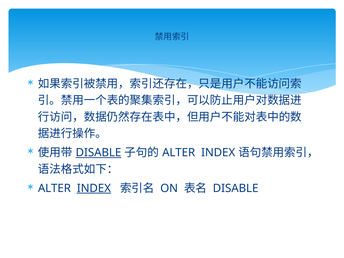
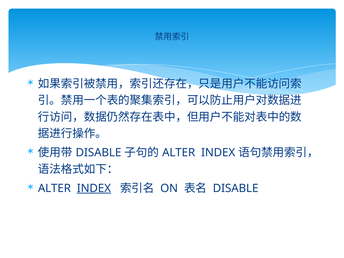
DISABLE underline: present -> none (99, 153)
